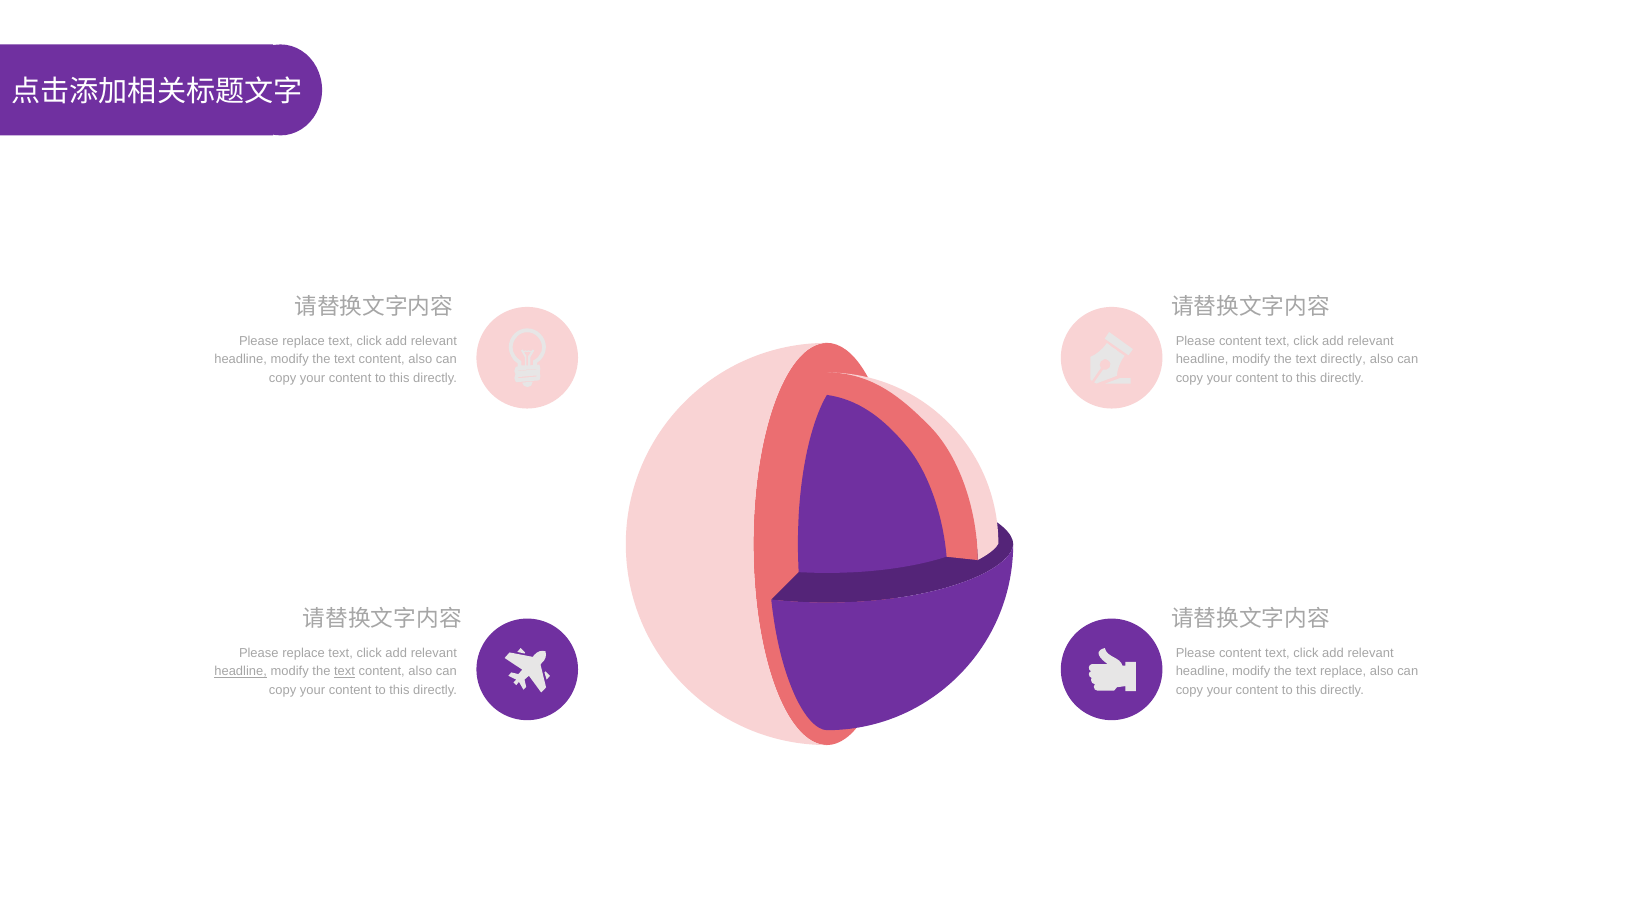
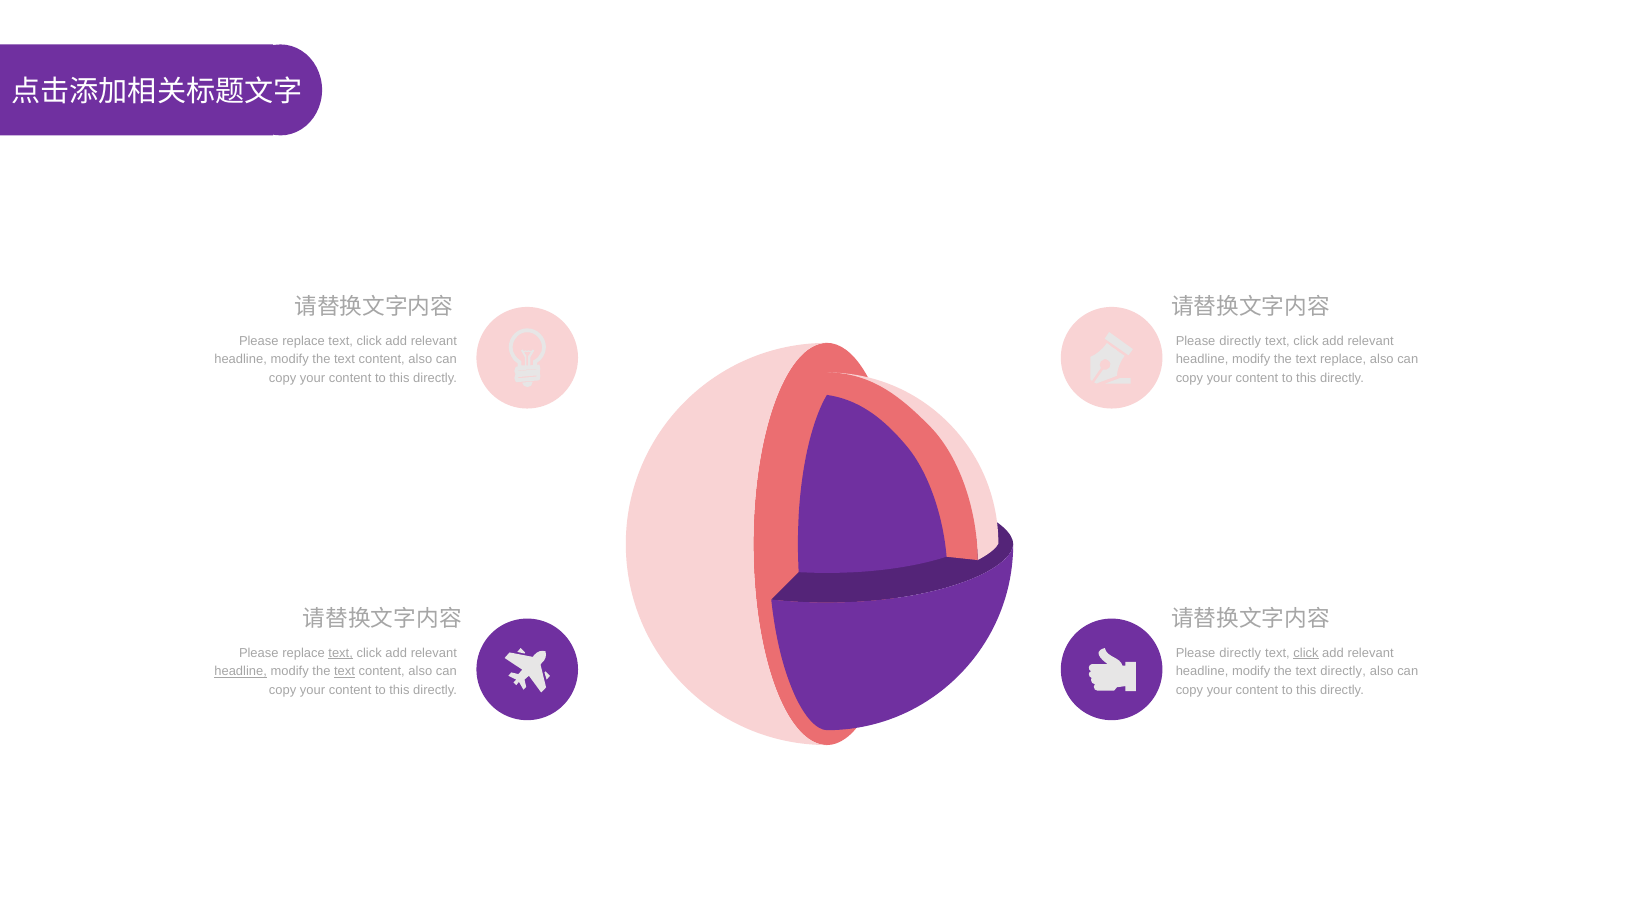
content: content -> directly (1240, 341)
text directly: directly -> replace (1343, 359)
text underline: none -> present (341, 653)
content: content -> directly (1240, 653)
click underline: none -> present (1306, 653)
text replace: replace -> directly (1343, 671)
